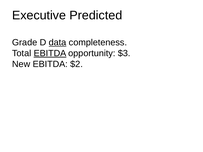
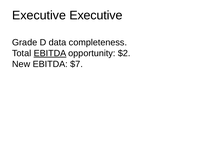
Executive Predicted: Predicted -> Executive (96, 15)
data underline: present -> none (58, 43)
$3: $3 -> $2 (124, 53)
$2: $2 -> $7 (77, 64)
